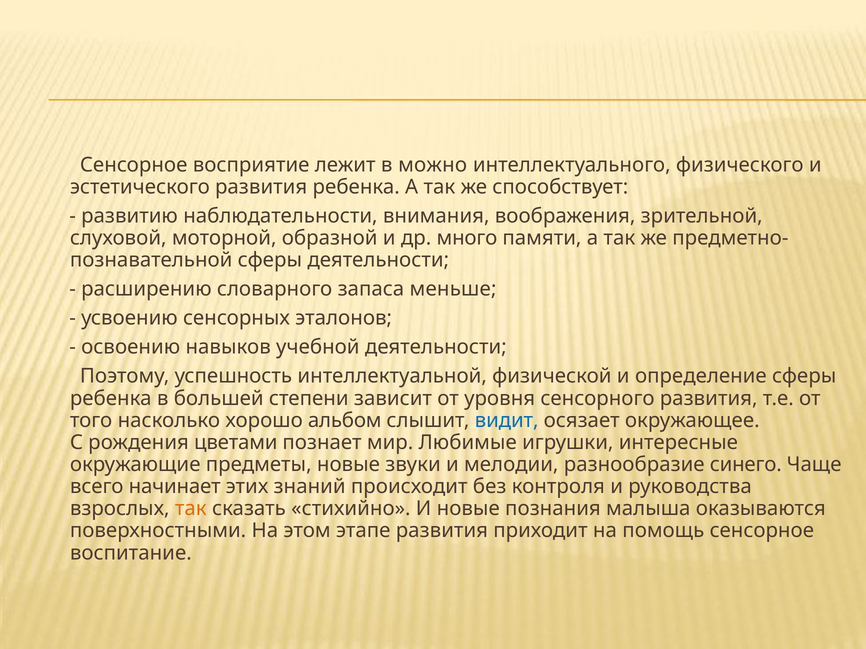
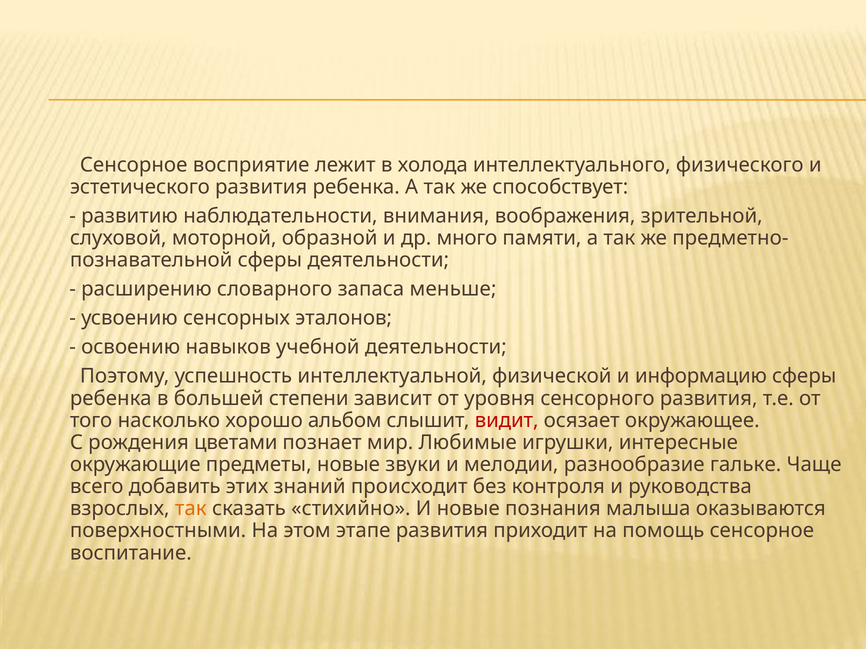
можно: можно -> холода (433, 165)
определение: определение -> информацию (701, 377)
видит colour: blue -> red (507, 421)
синего: синего -> гальке (746, 465)
начинает: начинает -> добавить (175, 487)
